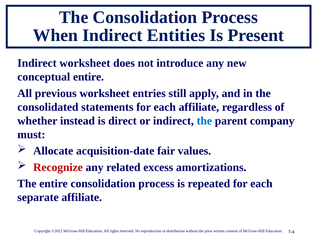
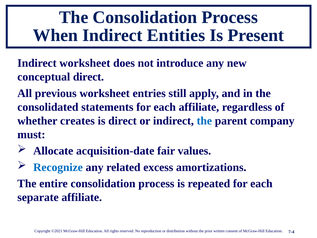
conceptual entire: entire -> direct (88, 77)
instead: instead -> creates (77, 121)
Recognize colour: red -> blue (58, 167)
